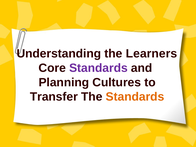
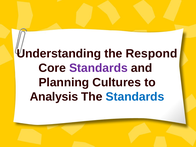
Learners: Learners -> Respond (152, 54)
Transfer: Transfer -> Analysis (54, 97)
Standards colour: orange -> blue (135, 97)
